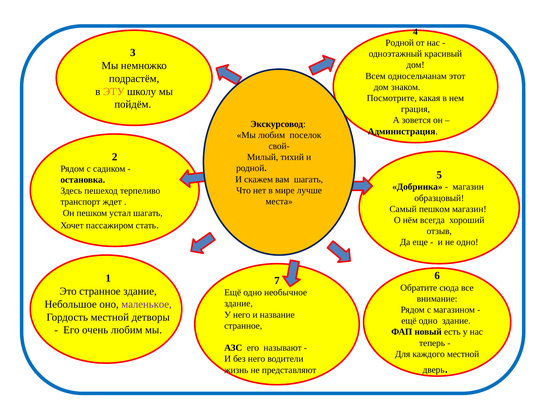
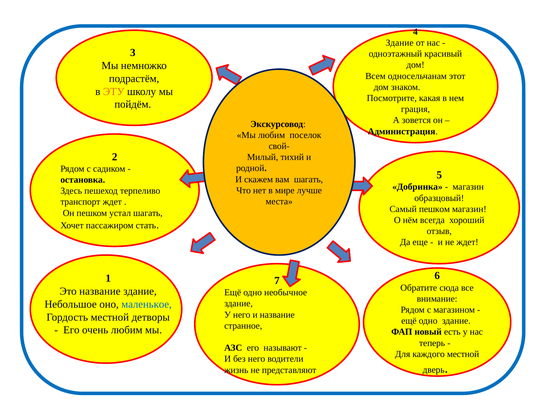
Родной: Родной -> Здание (400, 43)
не одно: одно -> ждет (467, 243)
Это странное: странное -> название (100, 292)
маленькое colour: purple -> blue (147, 305)
